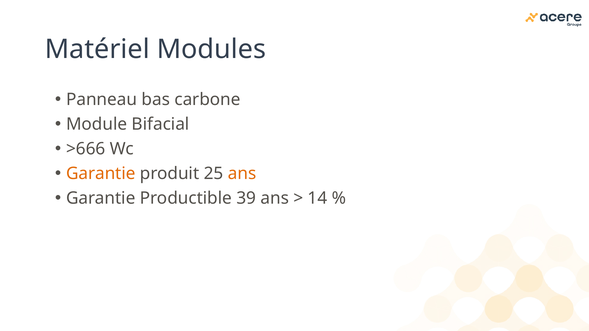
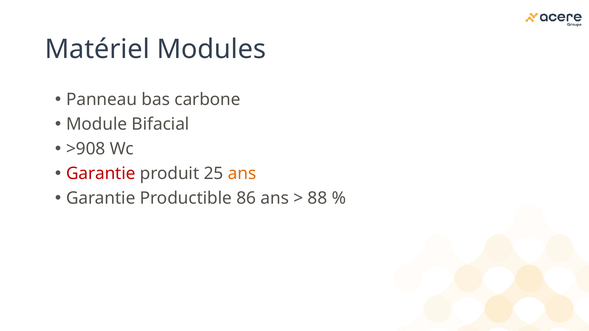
>666: >666 -> >908 (86, 149)
Garantie colour: orange -> red (101, 174)
39: 39 -> 86 (246, 198)
14: 14 -> 88 (317, 198)
